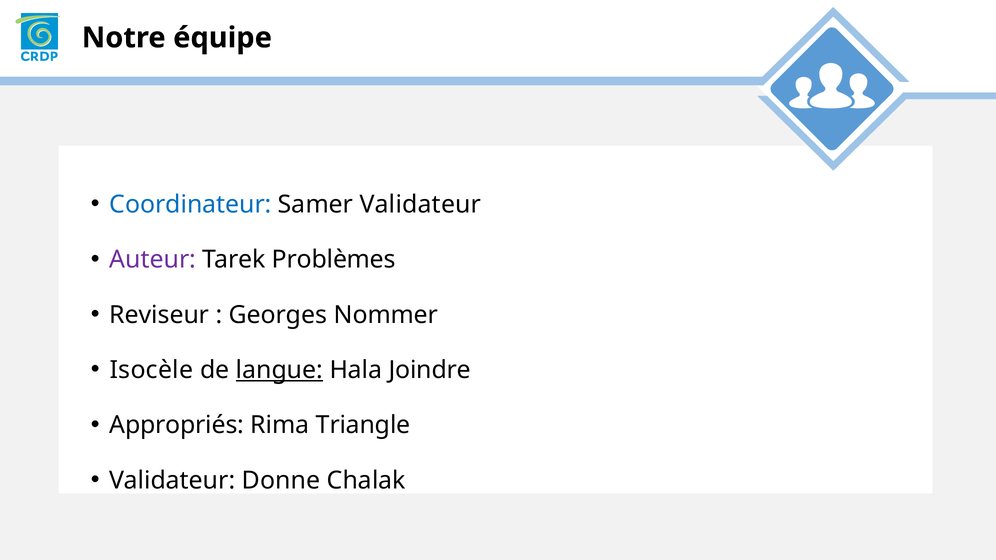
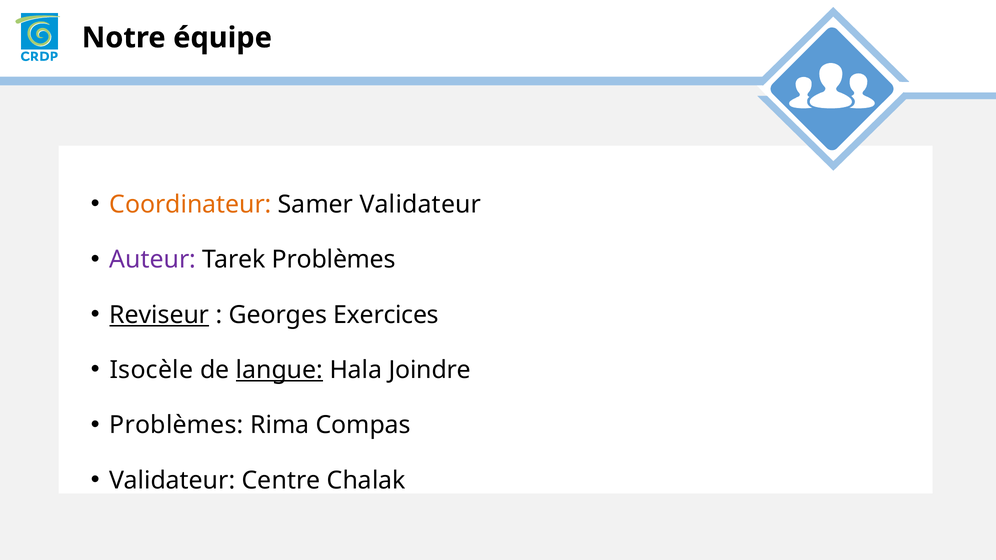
Coordinateur colour: blue -> orange (190, 205)
Reviseur underline: none -> present (159, 315)
Nommer: Nommer -> Exercices (386, 315)
Appropriés: Appropriés -> Problèmes (176, 425)
Triangle: Triangle -> Compas (363, 425)
Donne: Donne -> Centre (281, 481)
